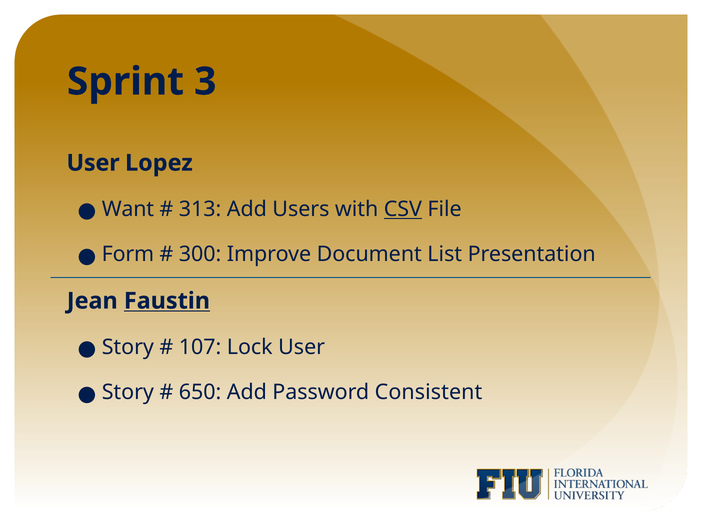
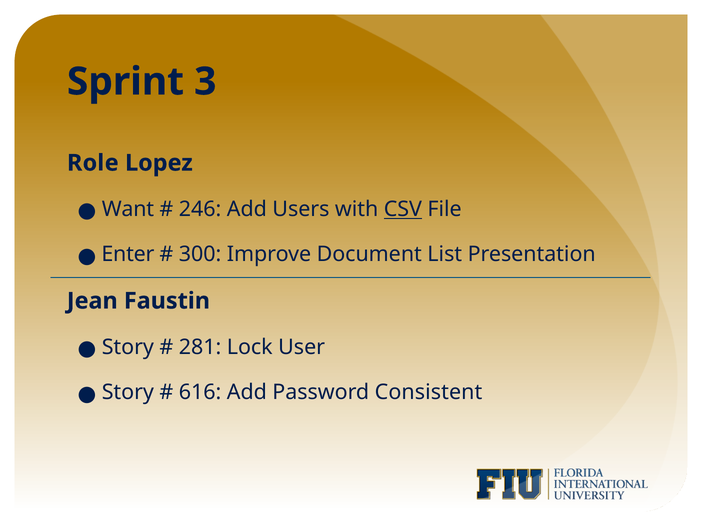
User: User -> Role (93, 163)
313: 313 -> 246 (200, 209)
Form: Form -> Enter (128, 255)
Faustin underline: present -> none (167, 301)
107: 107 -> 281 (200, 347)
650: 650 -> 616 (200, 393)
